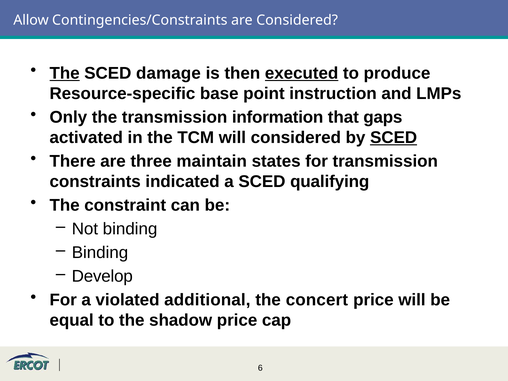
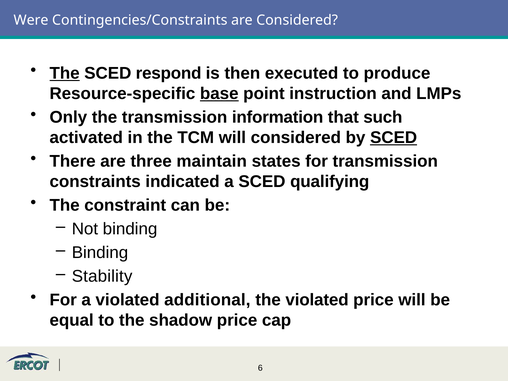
Allow: Allow -> Were (31, 20)
damage: damage -> respond (169, 73)
executed underline: present -> none (302, 73)
base underline: none -> present (219, 93)
gaps: gaps -> such (383, 117)
Develop: Develop -> Stability (102, 276)
the concert: concert -> violated (317, 300)
